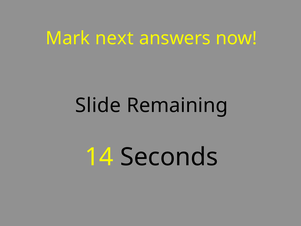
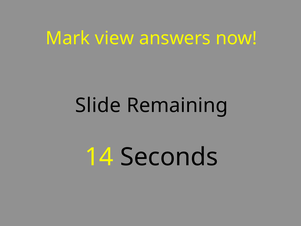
next: next -> view (114, 38)
